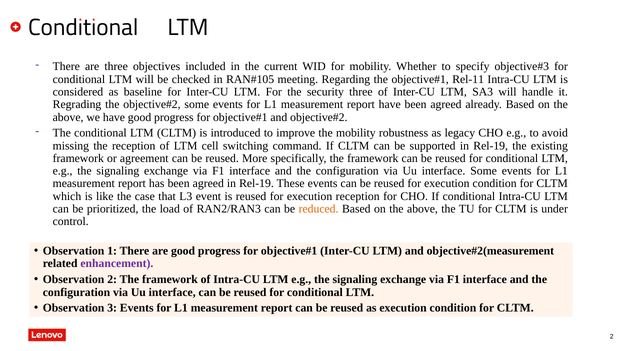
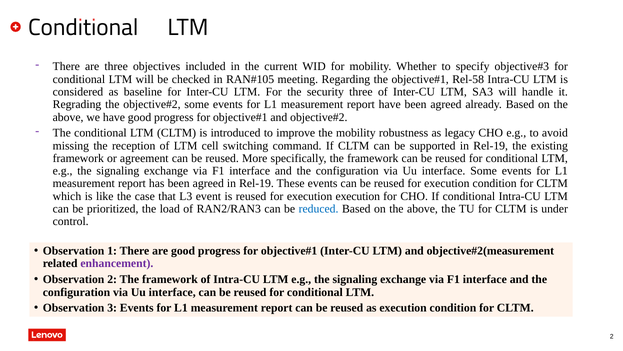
Rel-11: Rel-11 -> Rel-58 (468, 79)
execution reception: reception -> execution (358, 196)
reduced colour: orange -> blue (319, 209)
